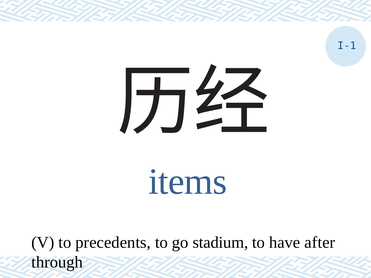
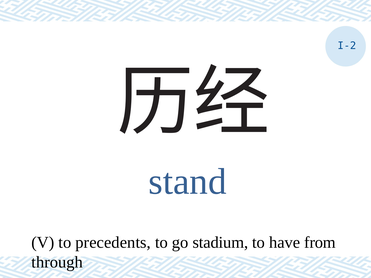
I-1: I-1 -> I-2 (347, 46)
items: items -> stand (187, 182)
after: after -> from (320, 243)
